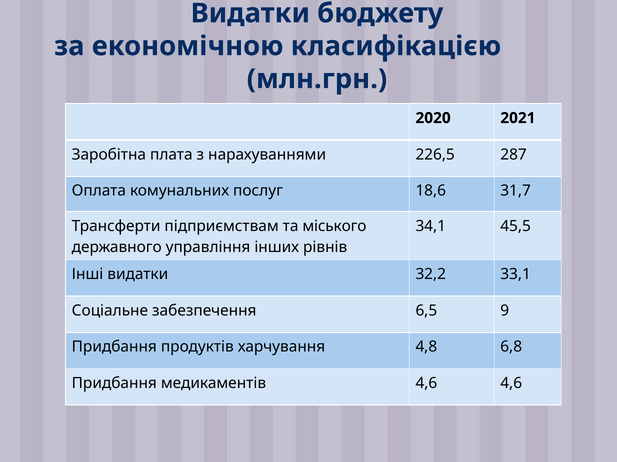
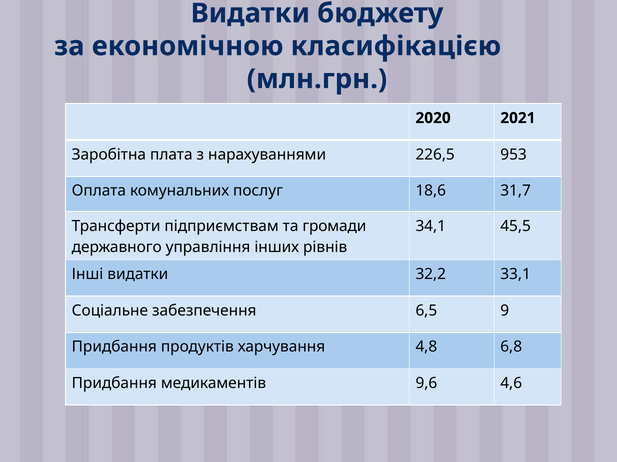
287: 287 -> 953 (514, 155)
міського: міського -> громади (334, 226)
медикаментів 4,6: 4,6 -> 9,6 (426, 384)
